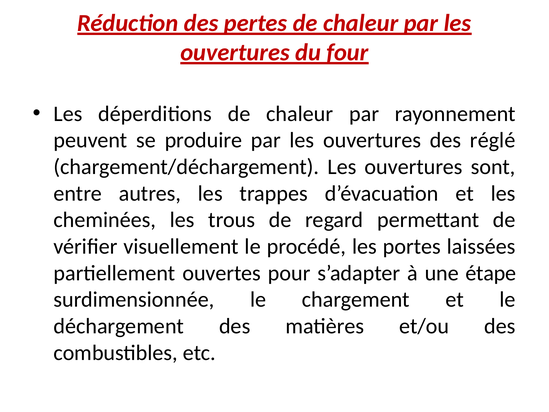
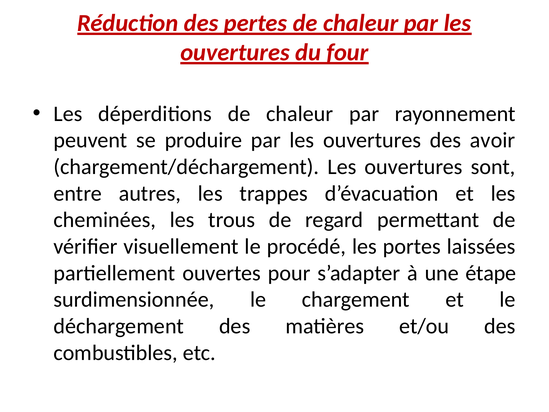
réglé: réglé -> avoir (493, 140)
